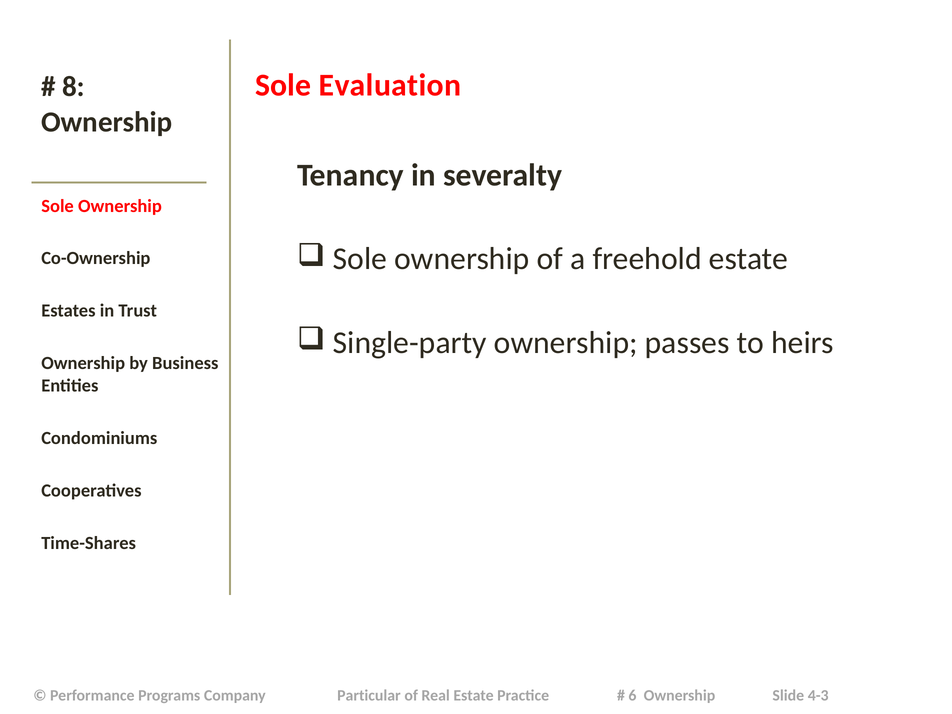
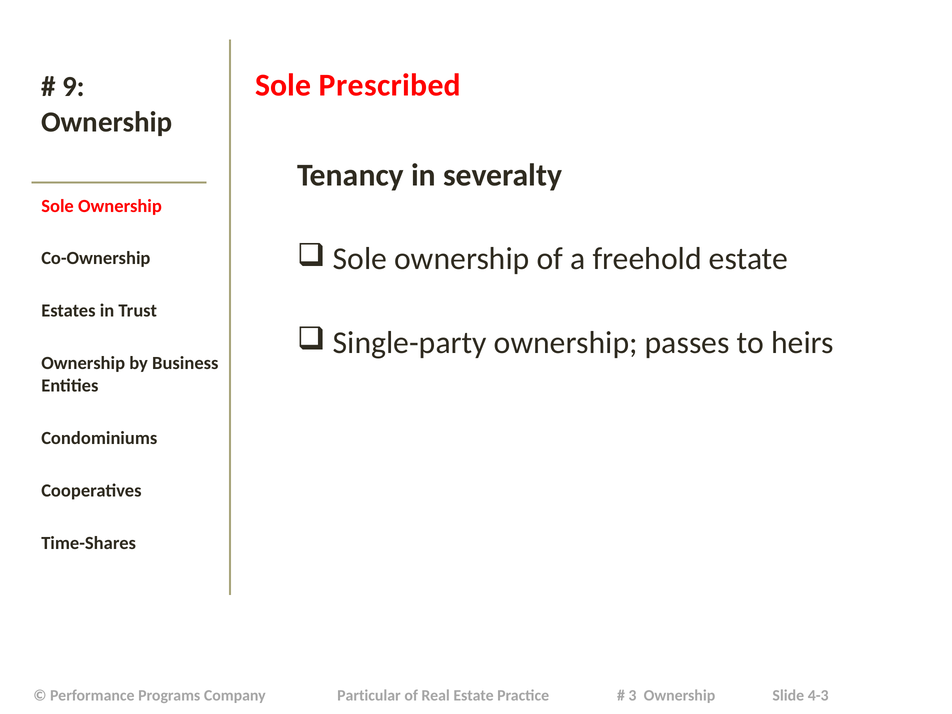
Evaluation: Evaluation -> Prescribed (390, 85)
8: 8 -> 9 (74, 87)
6: 6 -> 3 (633, 696)
